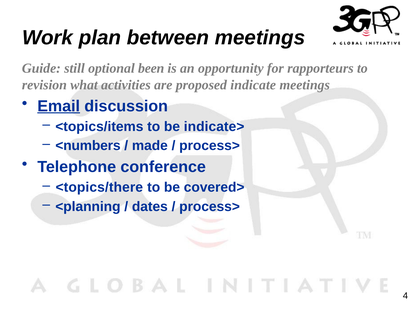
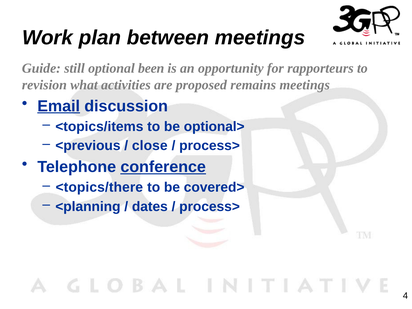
indicate: indicate -> remains (253, 85)
indicate>: indicate> -> optional> (214, 126)
<numbers: <numbers -> <previous (88, 146)
made: made -> close (150, 146)
conference underline: none -> present (163, 167)
